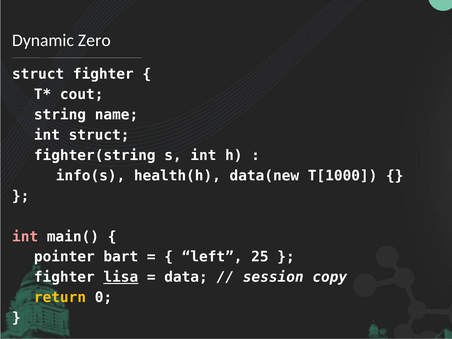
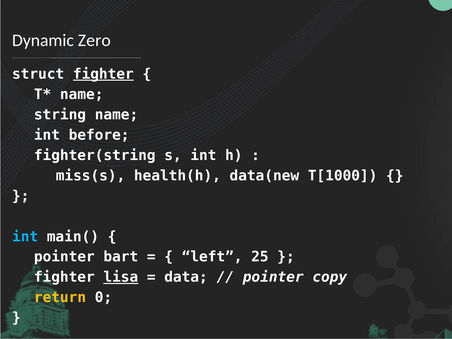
fighter underline: none -> present (103, 74)
cout: cout -> name (82, 94)
int struct: struct -> before (99, 135)
info(s: info(s -> miss(s (91, 176)
int colour: pink -> light blue (25, 237)
session: session -> pointer (273, 277)
